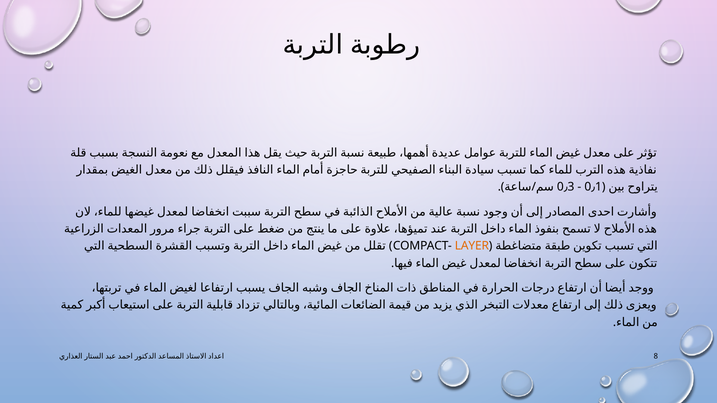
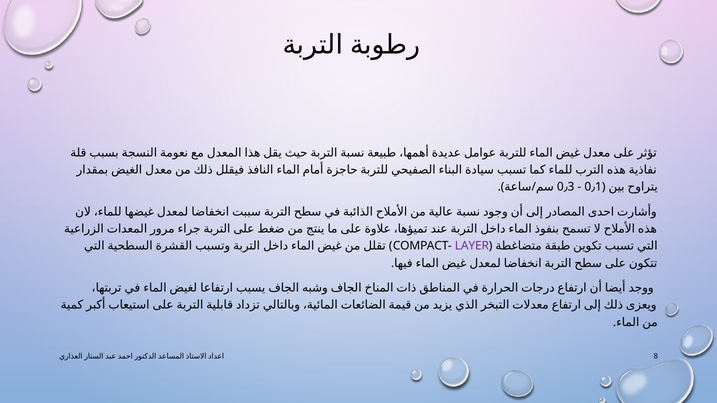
LAYER colour: orange -> purple (472, 246)
